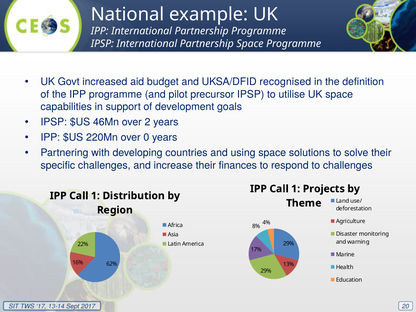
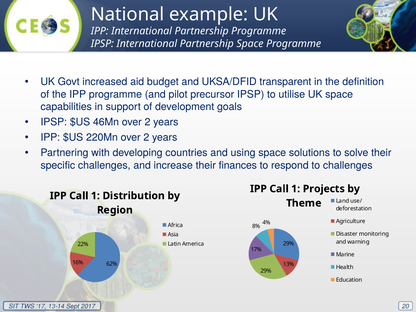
recognised: recognised -> transparent (285, 82)
220Mn over 0: 0 -> 2 (146, 138)
